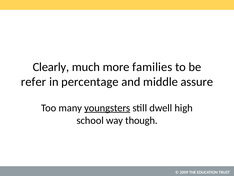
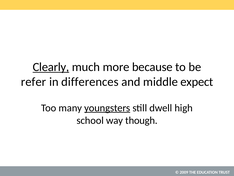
Clearly underline: none -> present (51, 67)
families: families -> because (152, 67)
percentage: percentage -> differences (90, 82)
assure: assure -> expect (197, 82)
